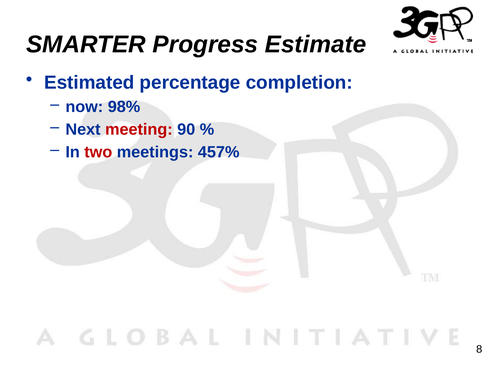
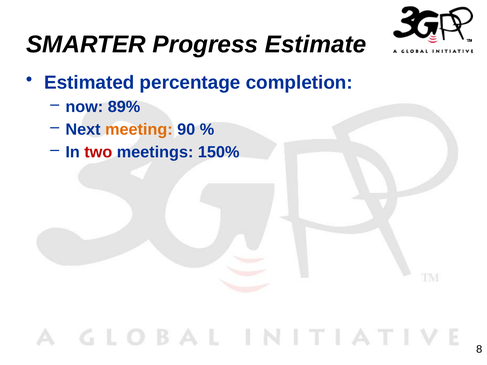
98%: 98% -> 89% (124, 107)
meeting colour: red -> orange (139, 129)
457%: 457% -> 150% (219, 152)
